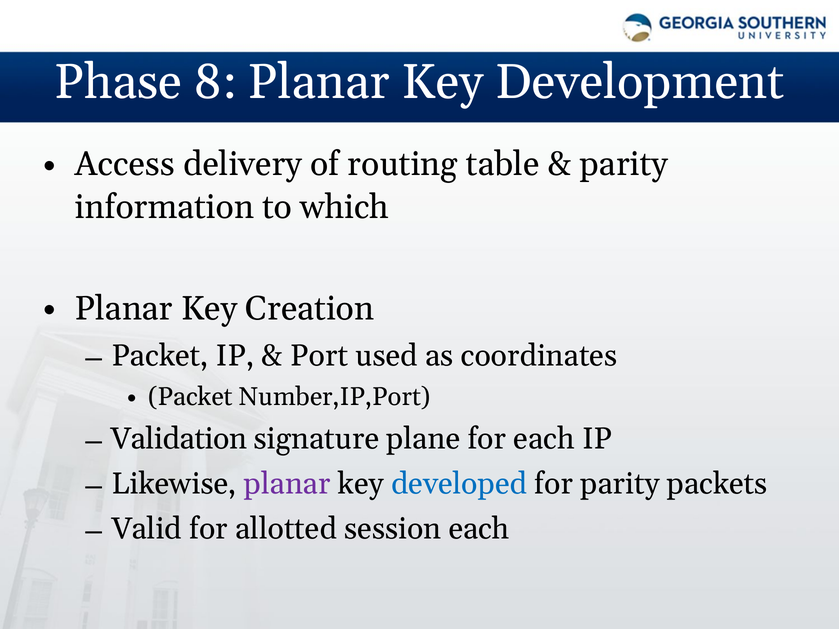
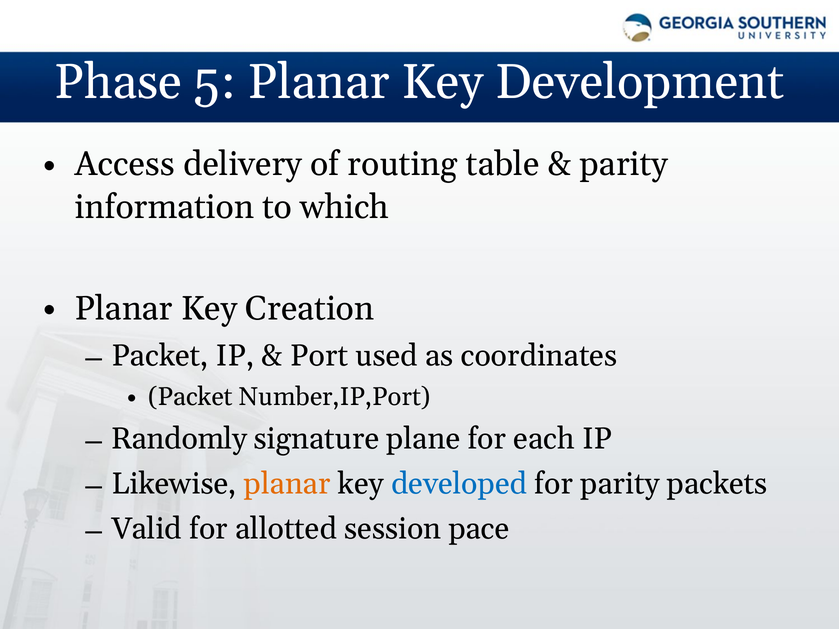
8: 8 -> 5 (215, 82)
Validation: Validation -> Randomly (179, 439)
planar colour: purple -> orange (287, 484)
session each: each -> pace (479, 529)
